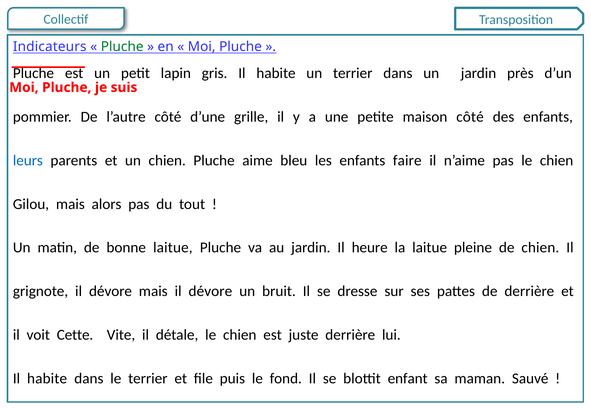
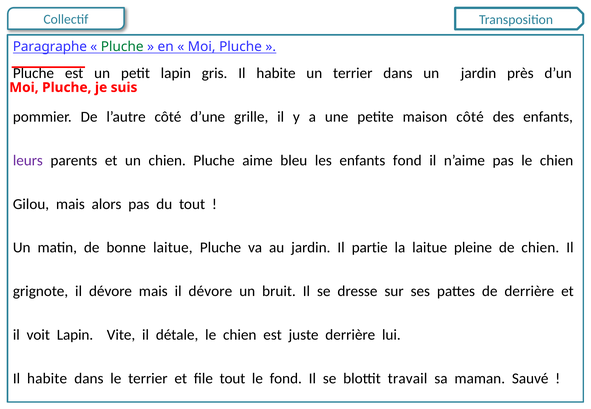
Indicateurs: Indicateurs -> Paragraphe (50, 47)
leurs colour: blue -> purple (28, 161)
enfants faire: faire -> fond (407, 161)
heure: heure -> partie (370, 248)
voit Cette: Cette -> Lapin (75, 335)
file puis: puis -> tout (232, 379)
enfant: enfant -> travail (408, 379)
